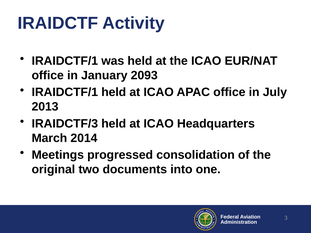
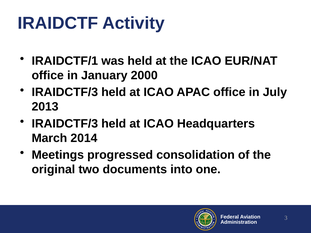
2093: 2093 -> 2000 (144, 75)
IRAIDCTF/1: IRAIDCTF/1 -> IRAIDCTF/3 (65, 92)
